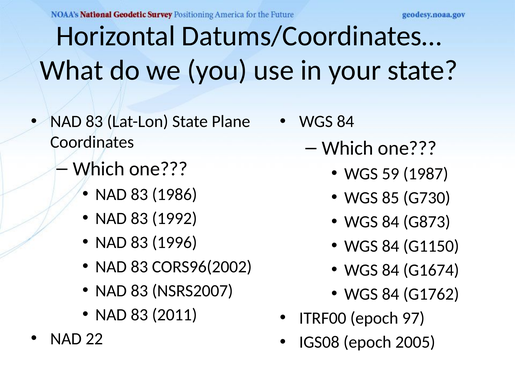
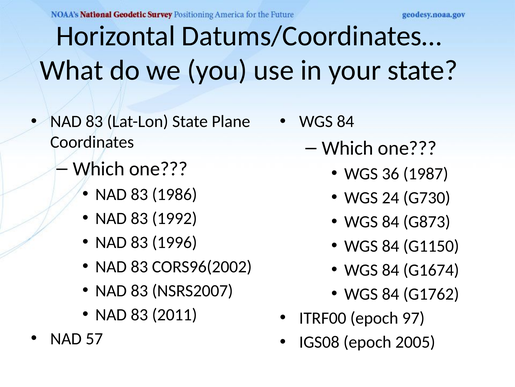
59: 59 -> 36 (391, 173)
85: 85 -> 24 (391, 197)
22: 22 -> 57 (94, 338)
